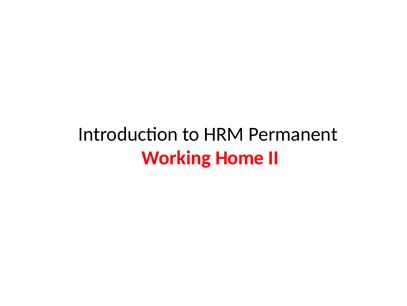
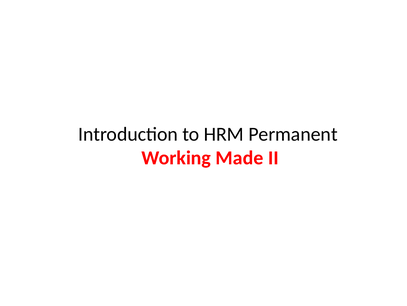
Home: Home -> Made (239, 158)
